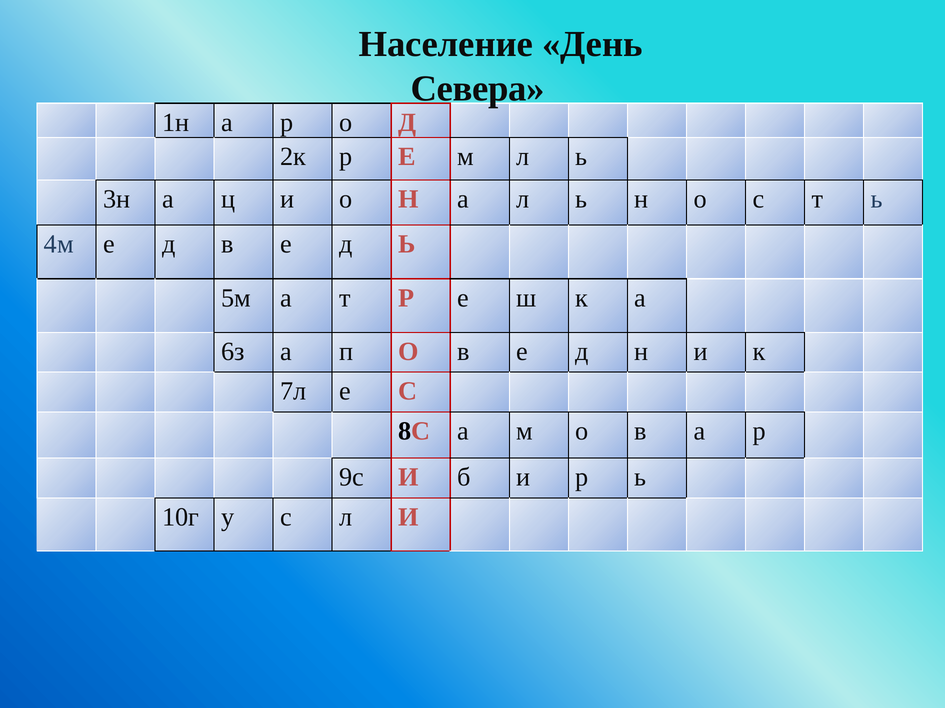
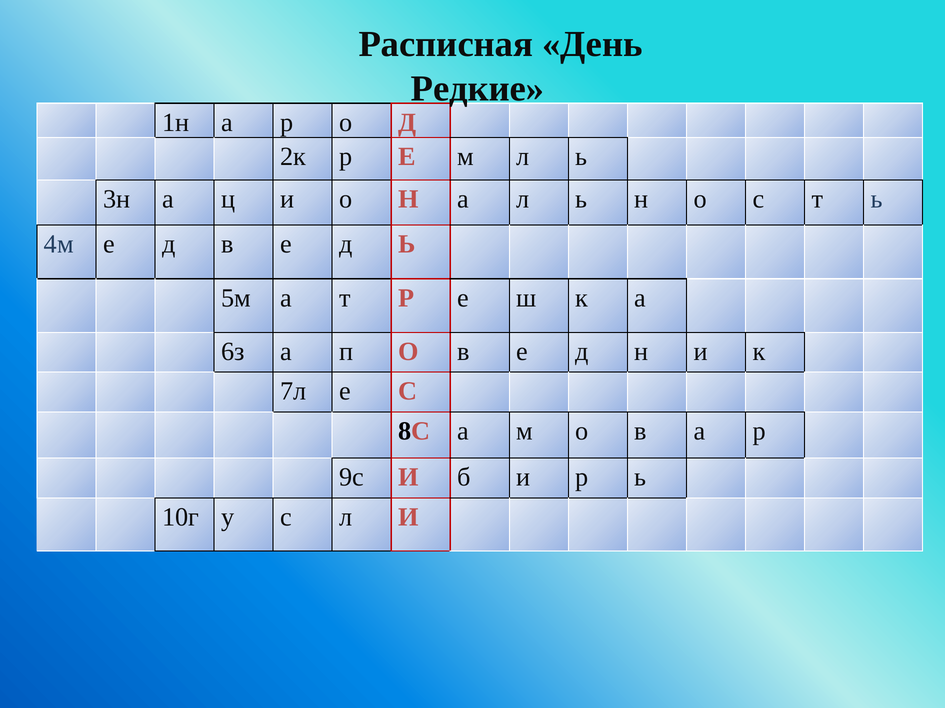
Население: Население -> Расписная (446, 44)
Севера: Севера -> Редкие (478, 89)
